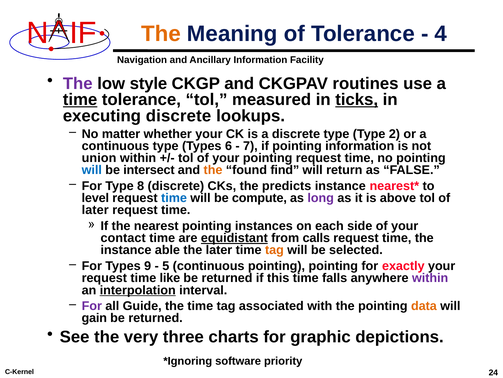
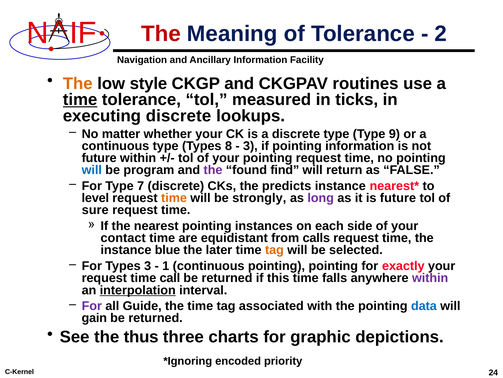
The colour: orange -> red (161, 34)
4: 4 -> 2 (441, 34)
The colour: purple -> orange (78, 83)
ticks underline: present -> none (357, 100)
2: 2 -> 9 (394, 134)
6: 6 -> 8 (228, 146)
7: 7 -> 3 (250, 146)
union: union -> future (99, 158)
intersect: intersect -> program (149, 170)
the colour: orange -> purple (213, 170)
8: 8 -> 7 (141, 186)
time colour: blue -> orange (174, 198)
compute: compute -> strongly (259, 198)
is above: above -> future (398, 198)
later: later -> sure (95, 210)
equidistant underline: present -> none (234, 238)
able: able -> blue (167, 250)
Types 9: 9 -> 3 (148, 266)
5: 5 -> 1 (166, 266)
like: like -> call (170, 278)
data colour: orange -> blue (424, 306)
very: very -> thus (141, 337)
software: software -> encoded (238, 360)
